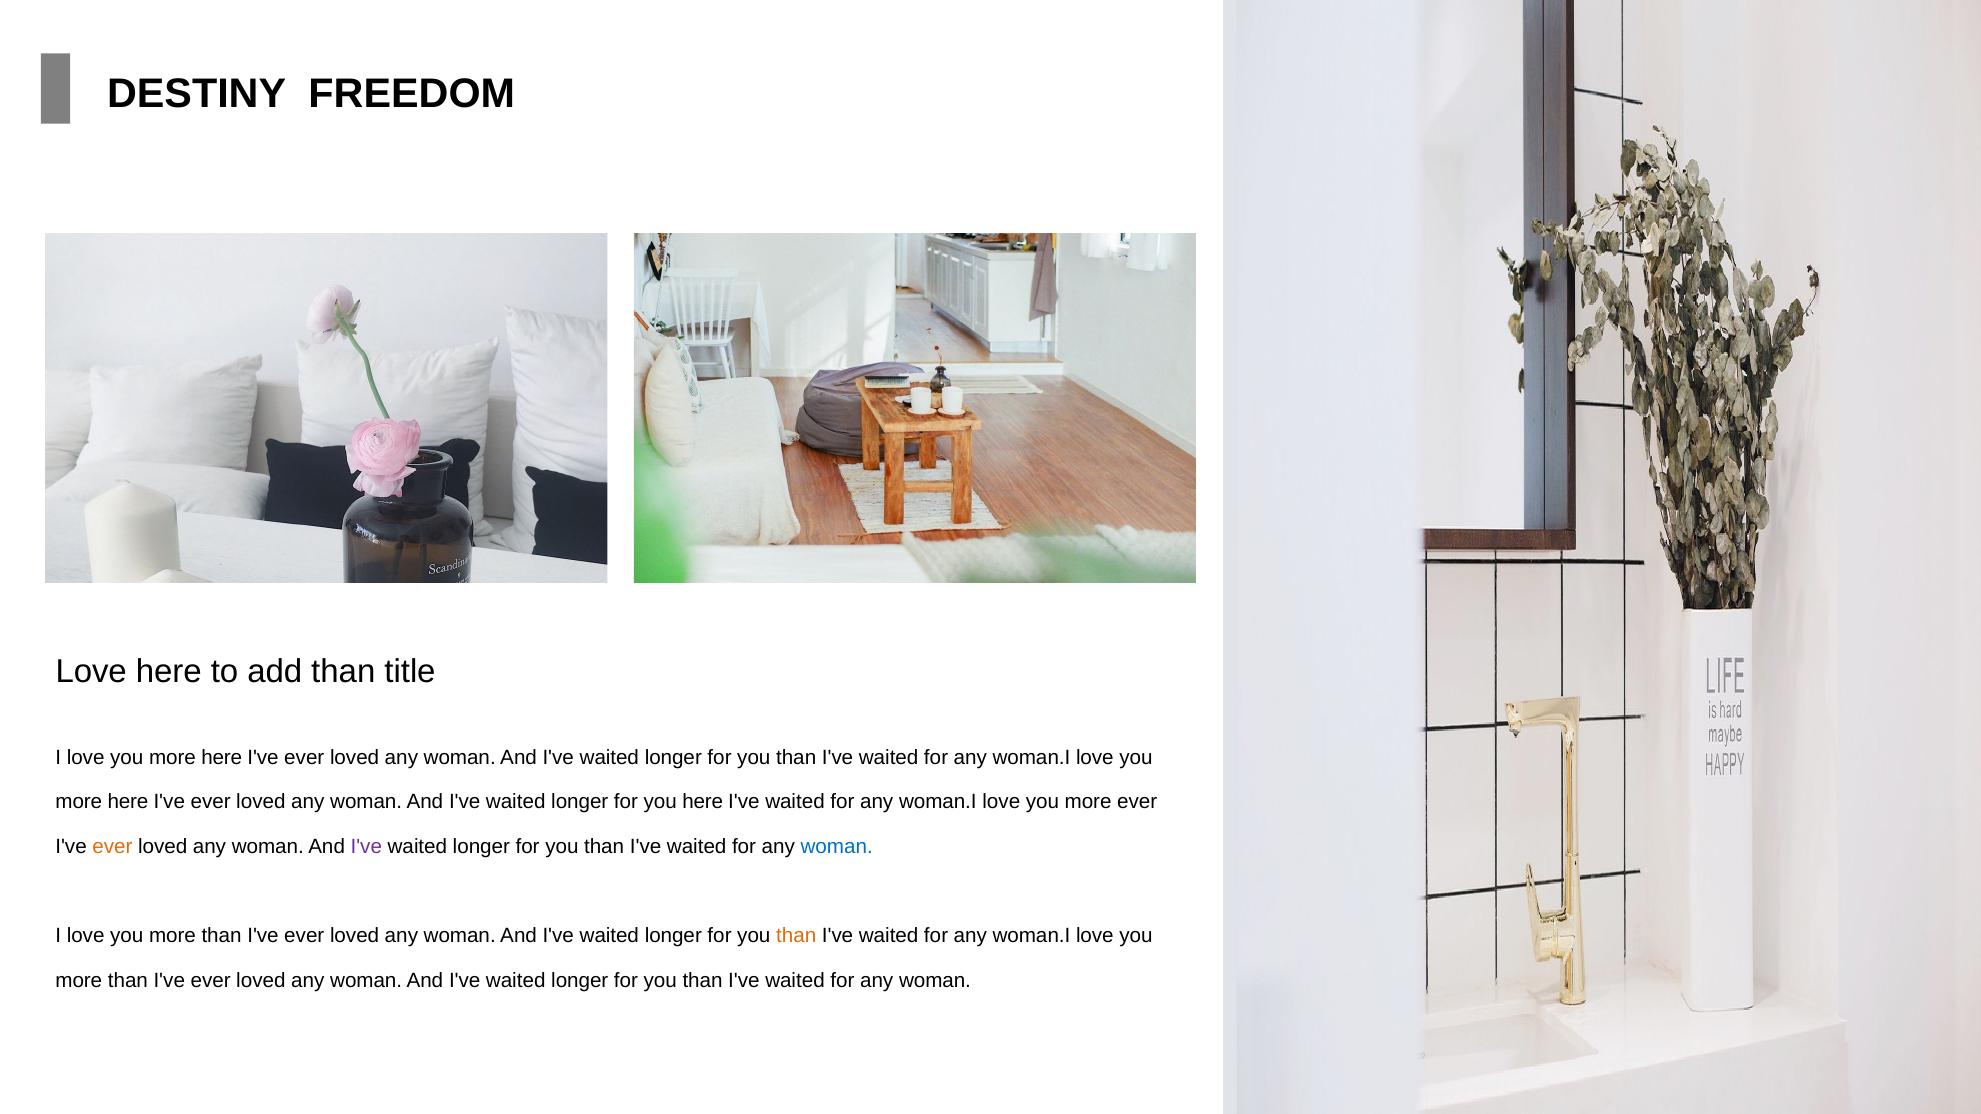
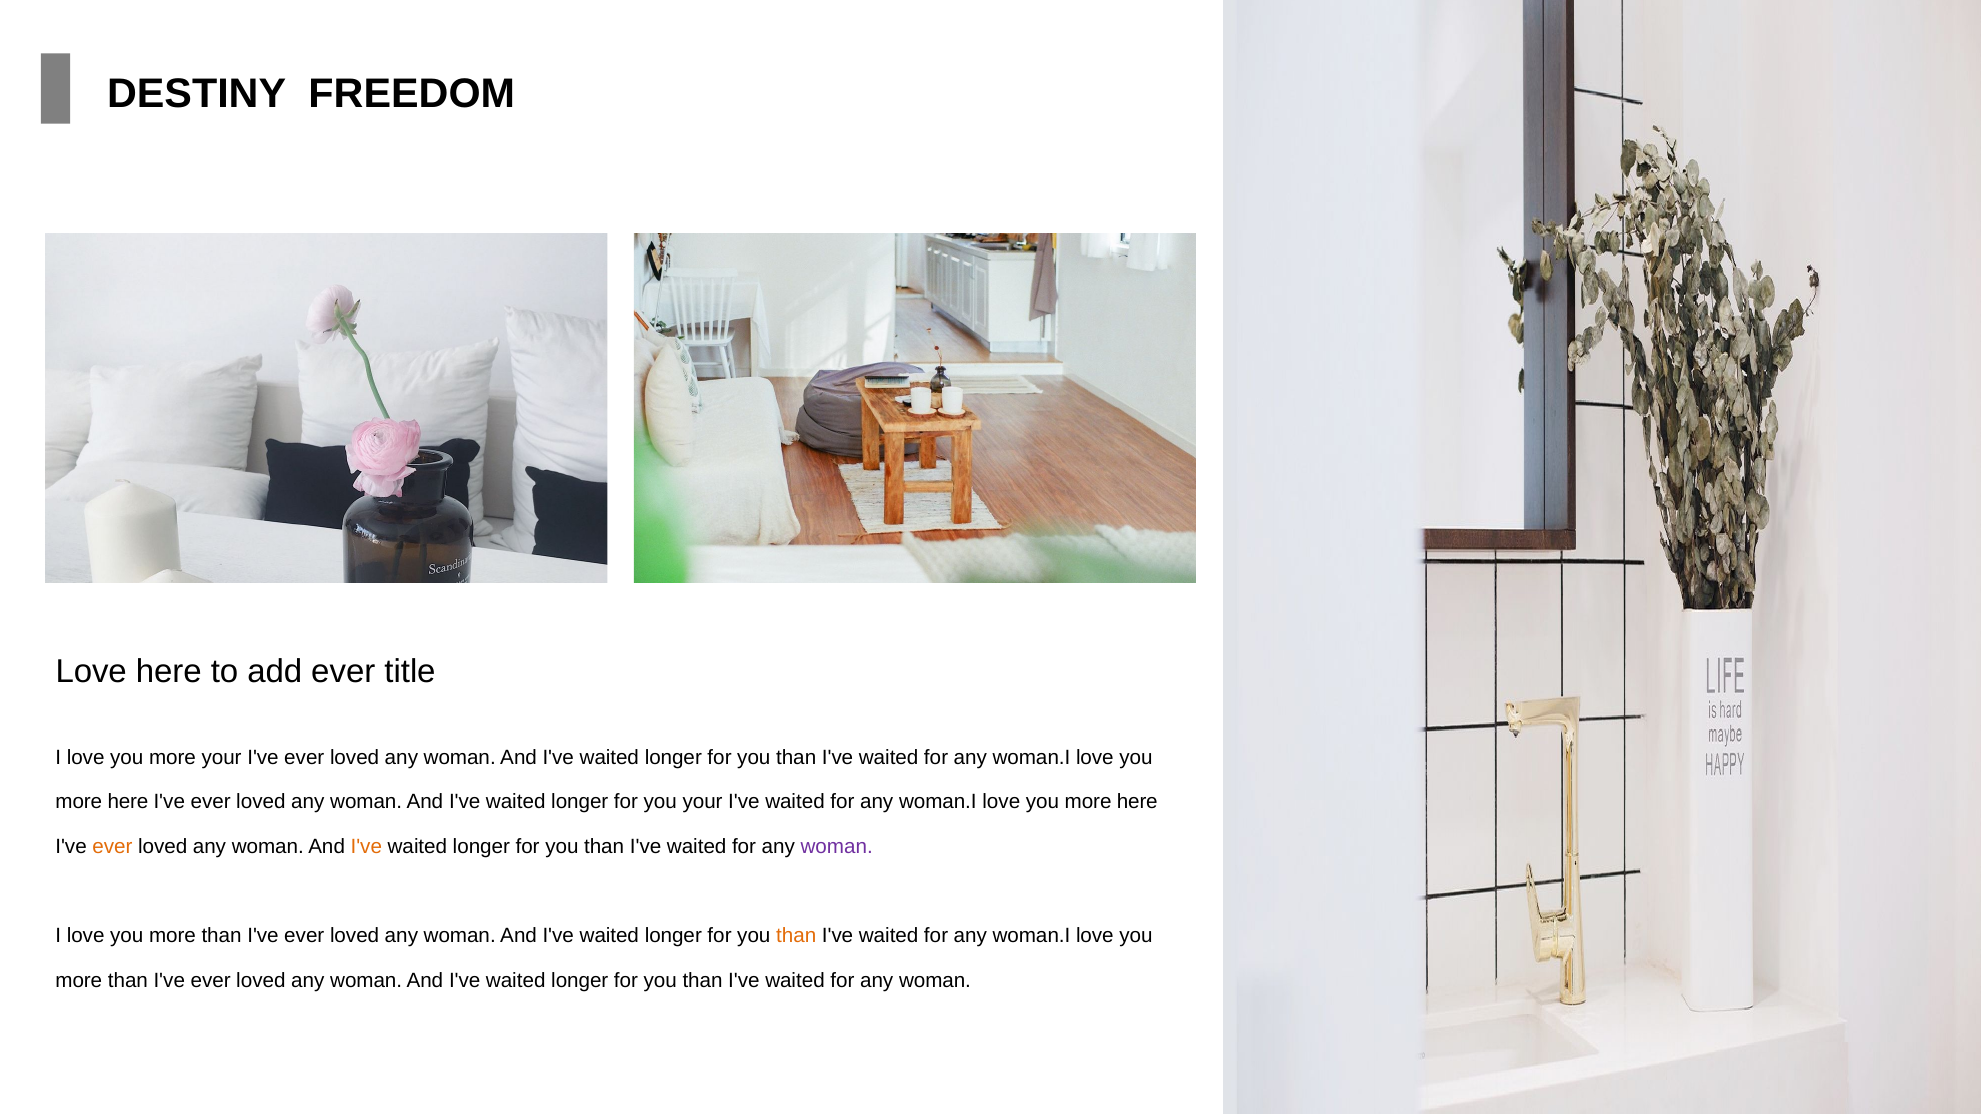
add than: than -> ever (343, 672)
here: here -> your (222, 757)
you here: here -> your (703, 802)
ever: ever -> here (1137, 802)
I've colour: purple -> orange (366, 847)
woman colour: blue -> purple (837, 847)
